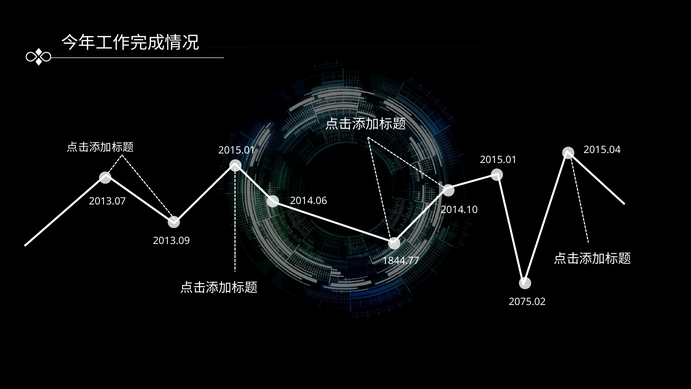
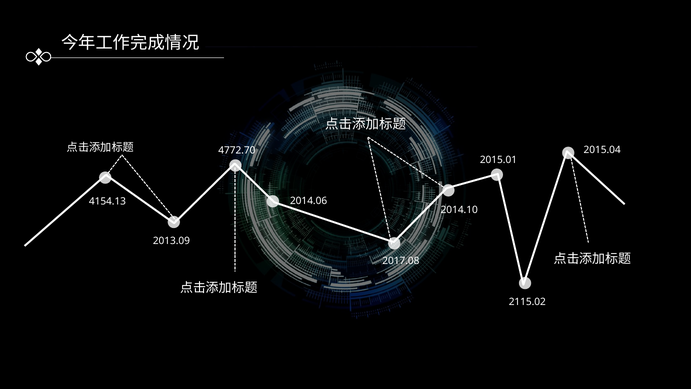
2015.01: 2015.01 -> 4772.70 (237, 150)
2013.07: 2013.07 -> 4154.13 (107, 201)
1844.77: 1844.77 -> 2017.08 (401, 260)
2075.02: 2075.02 -> 2115.02 (527, 302)
